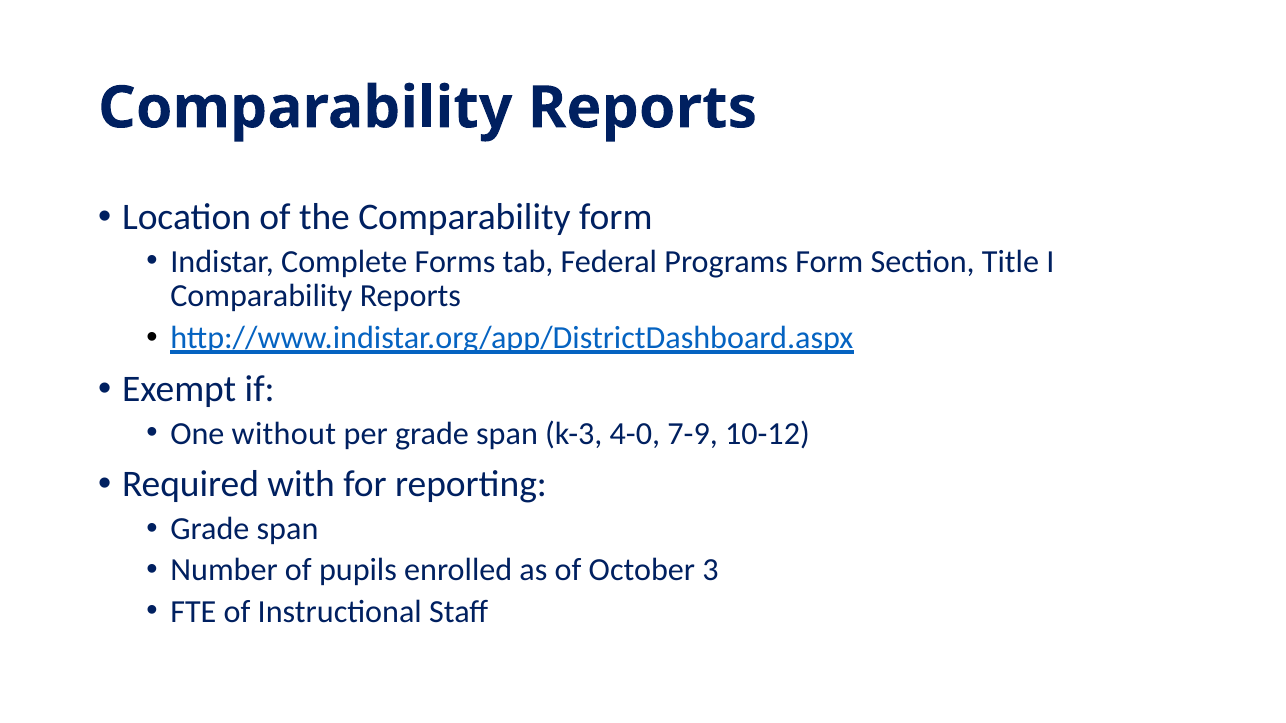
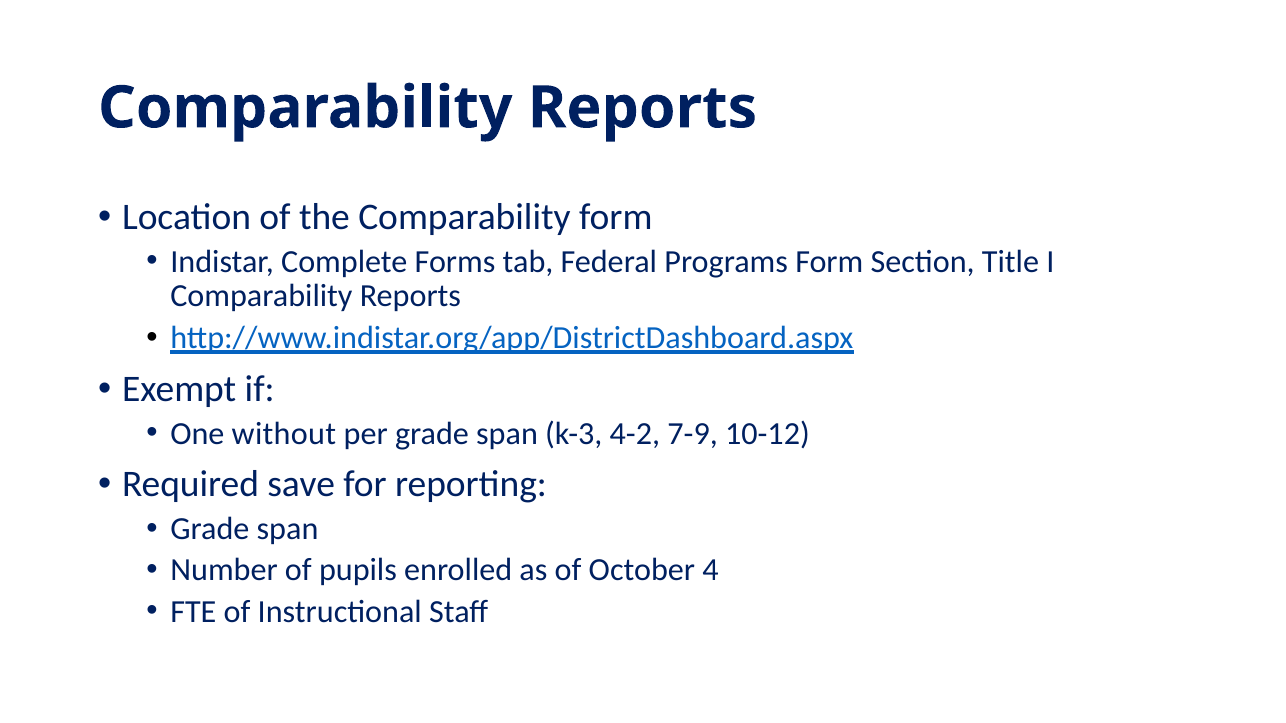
4-0: 4-0 -> 4-2 (635, 434)
with: with -> save (301, 485)
3: 3 -> 4 (710, 570)
